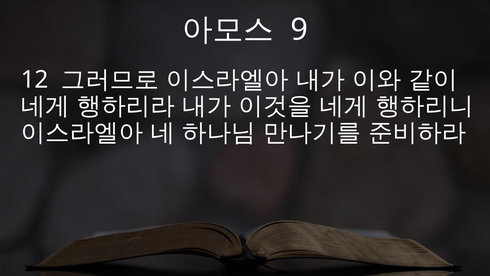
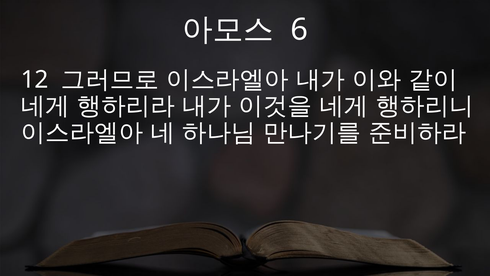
9: 9 -> 6 (299, 30)
